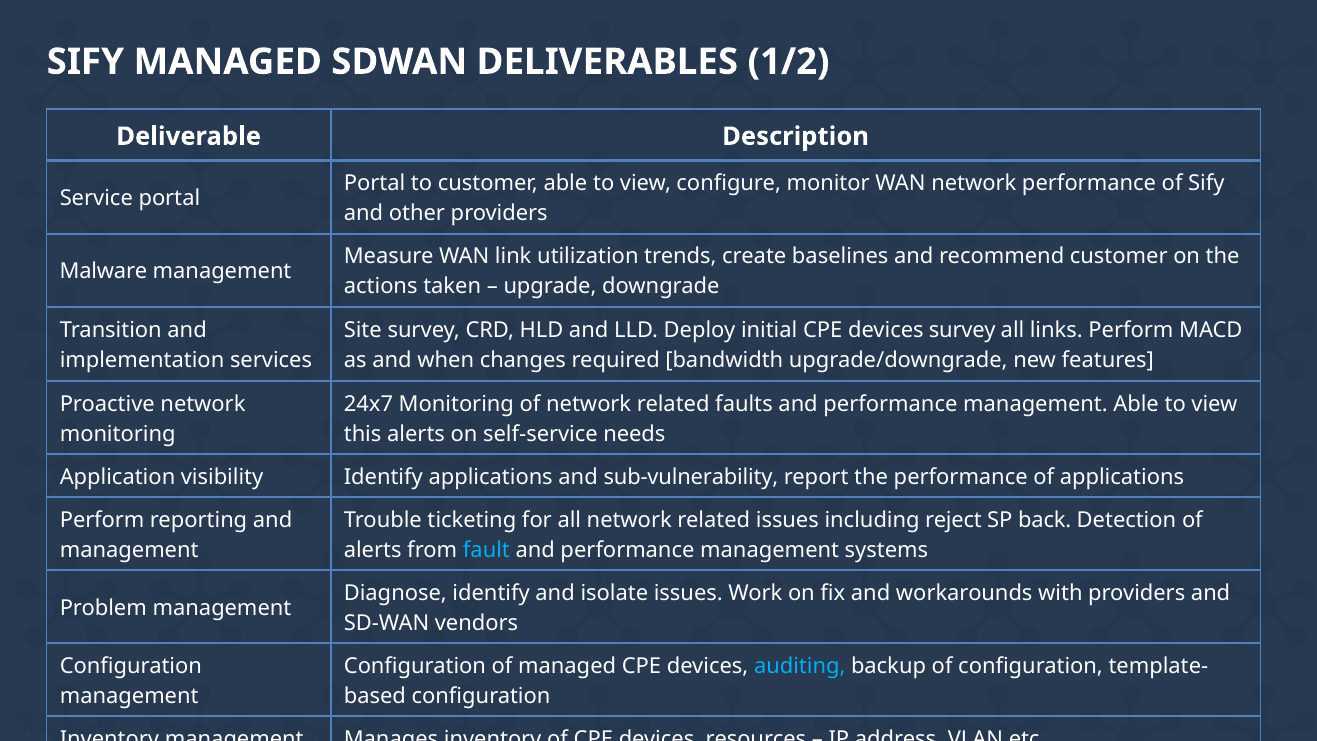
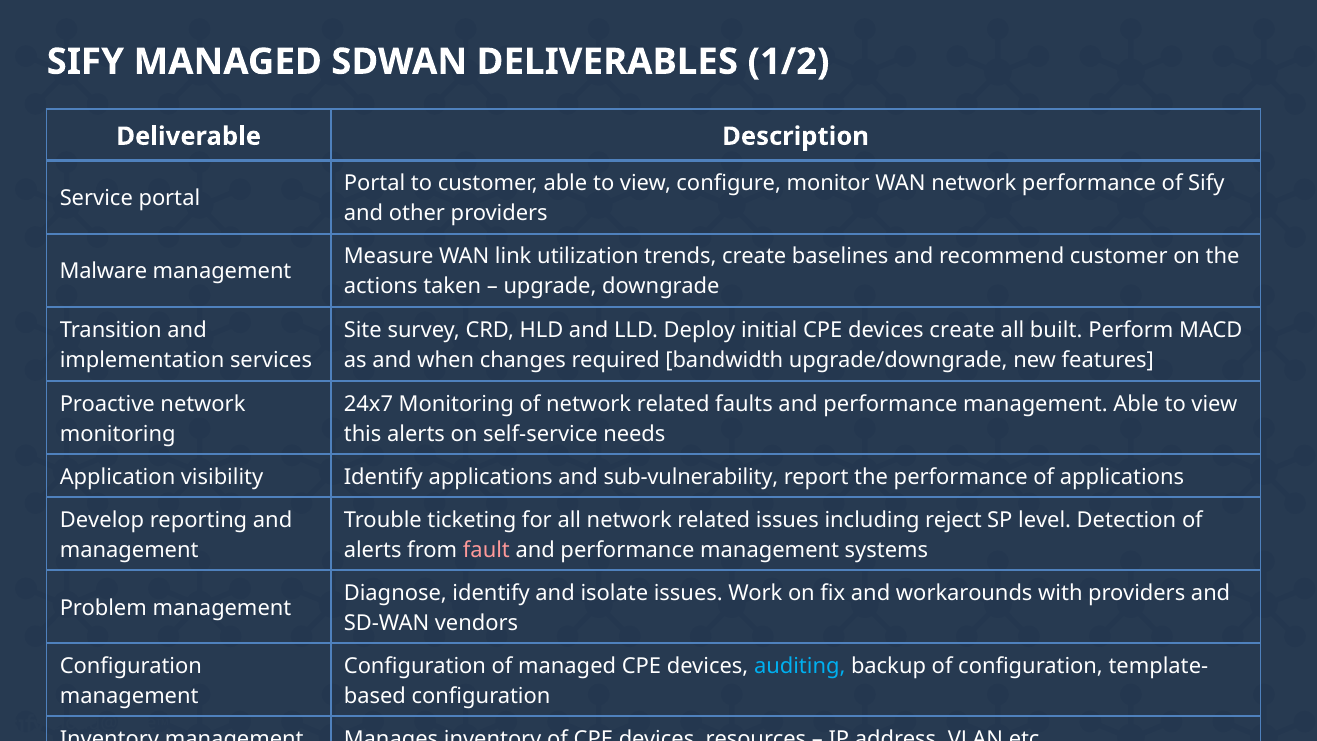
devices survey: survey -> create (962, 330)
links: links -> built (1056, 330)
Perform: Perform -> Develop (102, 520)
back: back -> level (1045, 520)
fault colour: light blue -> pink (486, 550)
